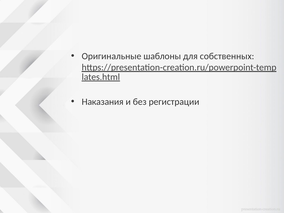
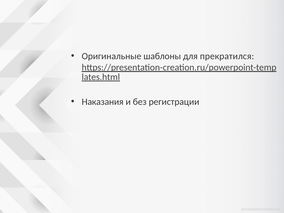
собственных: собственных -> прекратился (227, 56)
